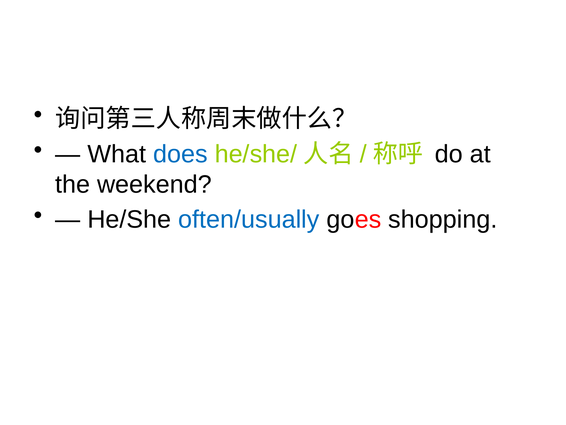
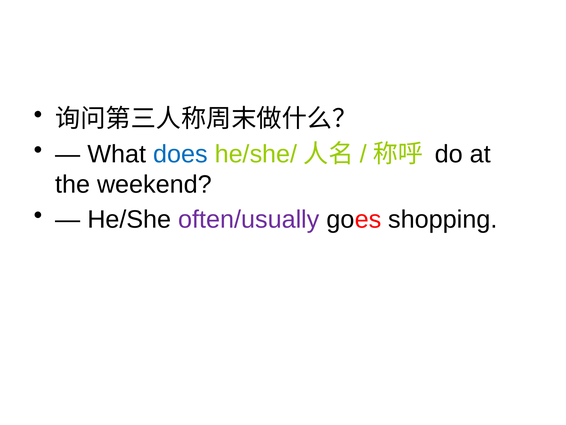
often/usually colour: blue -> purple (249, 219)
